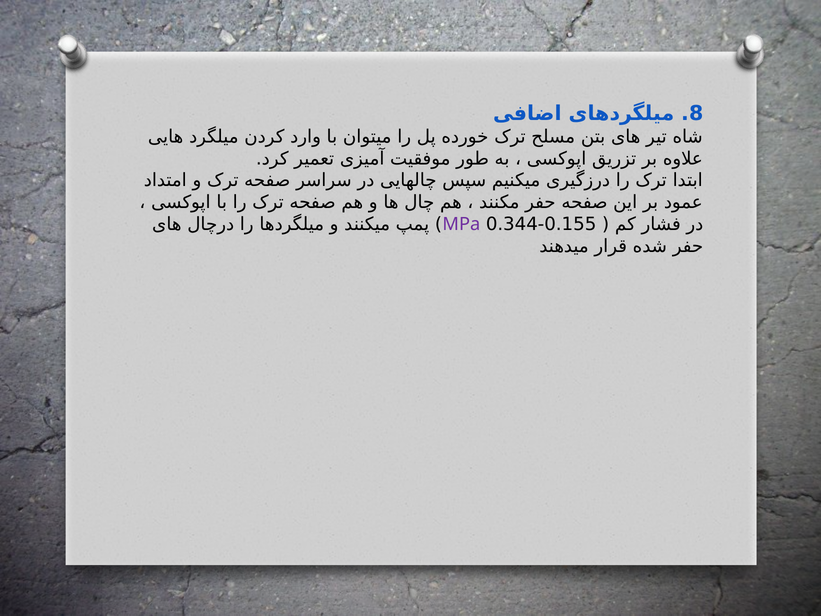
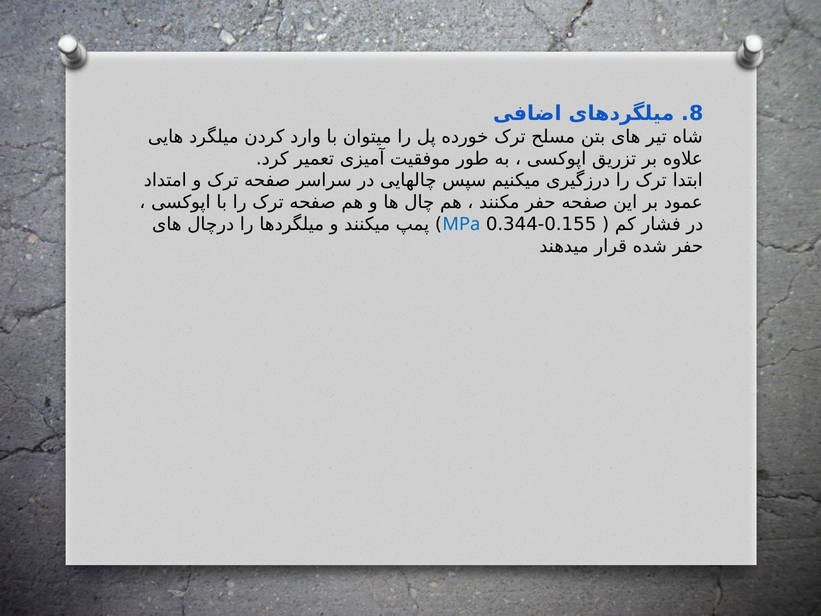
MPa colour: purple -> blue (461, 224)
